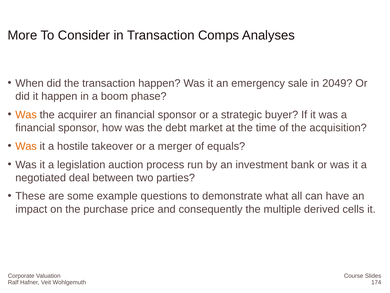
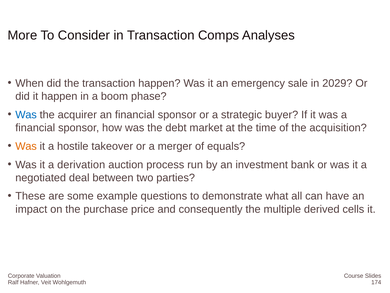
2049: 2049 -> 2029 (337, 83)
Was colour: orange -> blue (26, 115)
legislation: legislation -> derivation (81, 164)
